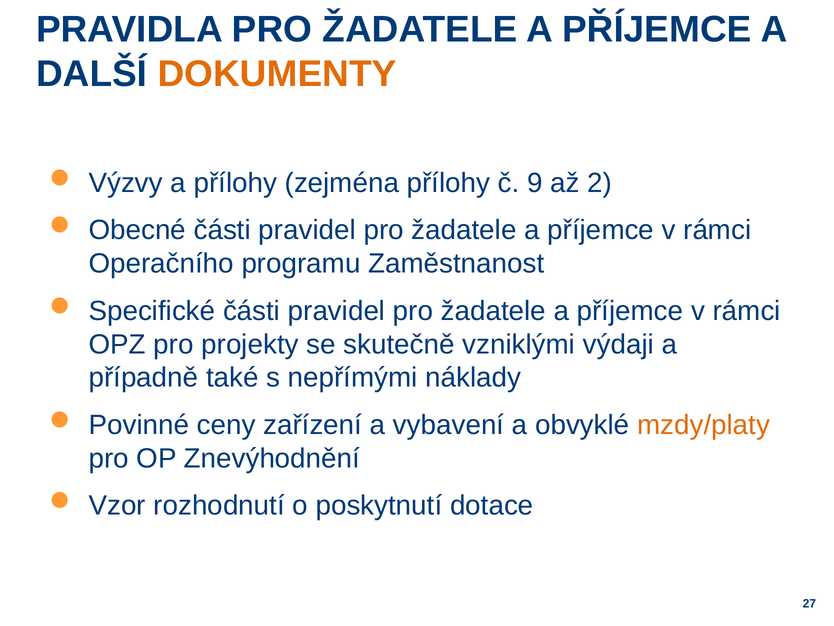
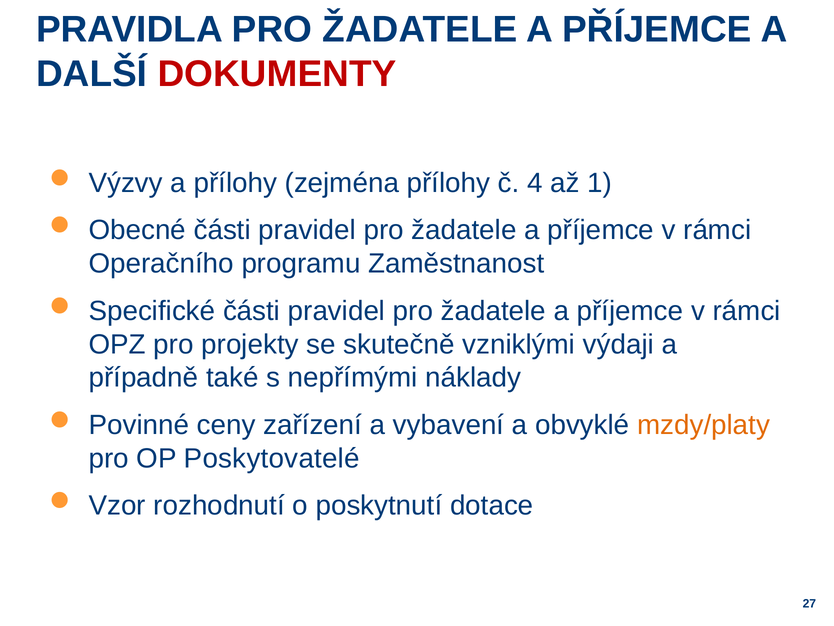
DOKUMENTY colour: orange -> red (277, 74)
9: 9 -> 4 (535, 183)
2: 2 -> 1 (600, 183)
Znevýhodnění: Znevýhodnění -> Poskytovatelé (272, 458)
